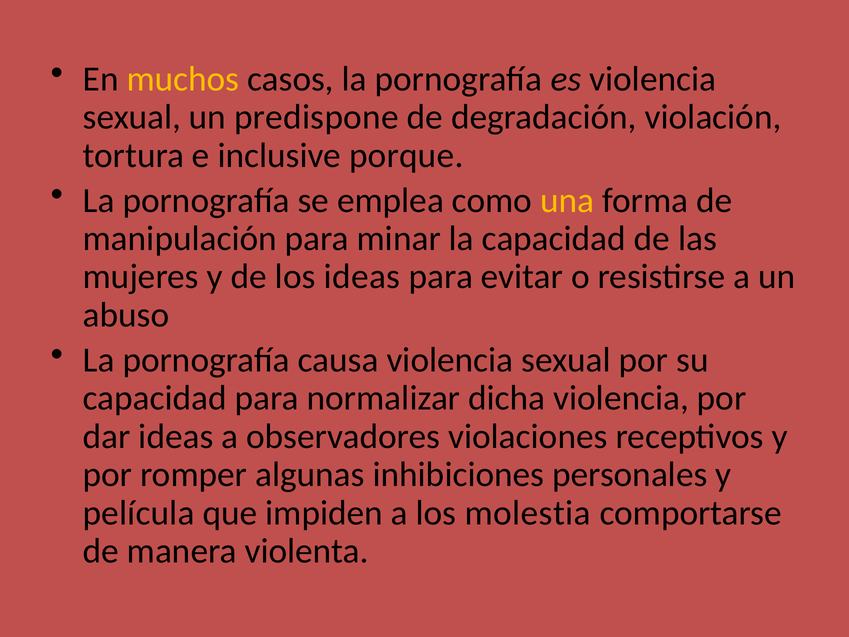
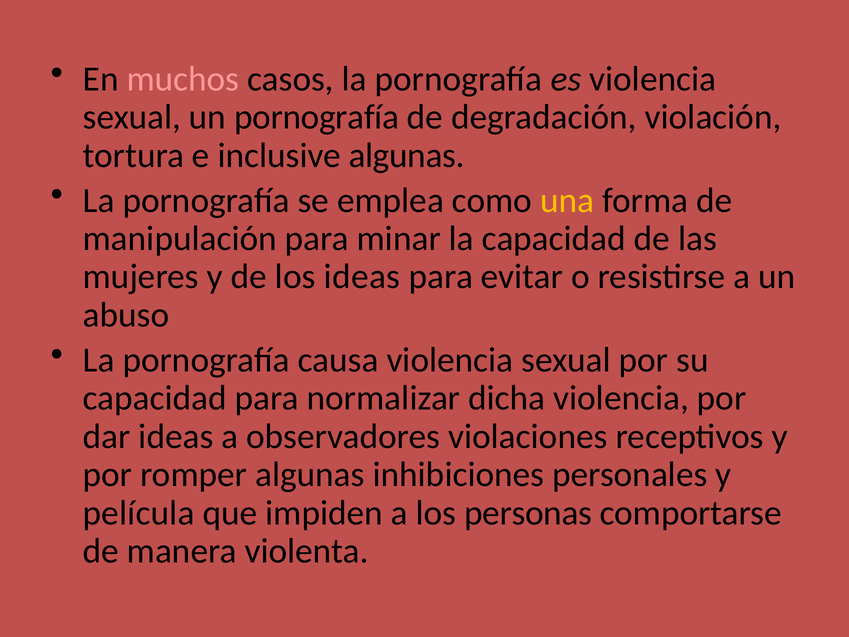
muchos colour: yellow -> pink (183, 79)
un predispone: predispone -> pornografía (317, 117)
inclusive porque: porque -> algunas (407, 155)
molestia: molestia -> personas (528, 513)
